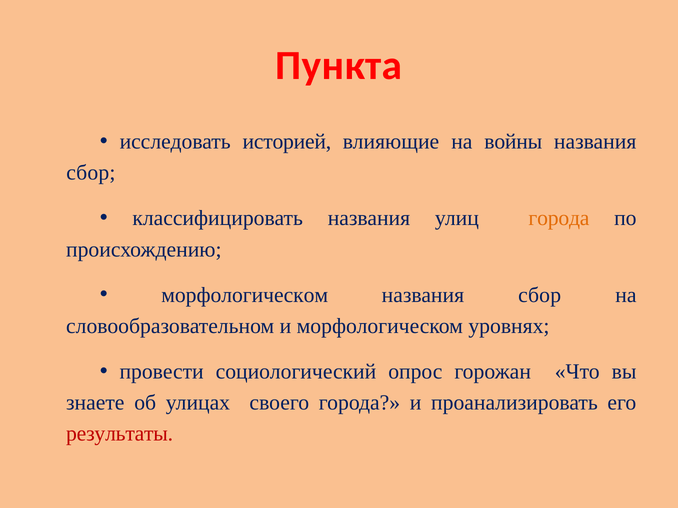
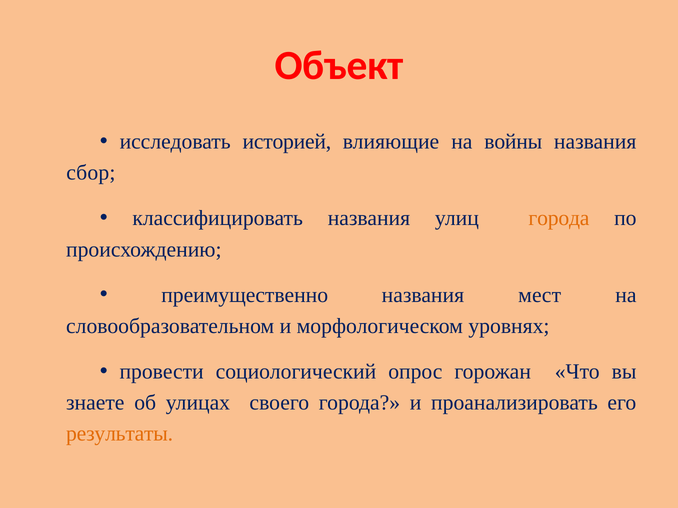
Пункта: Пункта -> Объект (339, 66)
морфологическом: морфологическом -> преимущественно (245, 295)
сбор: сбор -> мест (540, 295)
результаты colour: red -> orange (120, 434)
